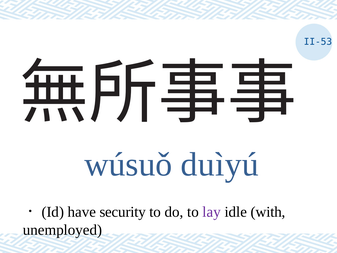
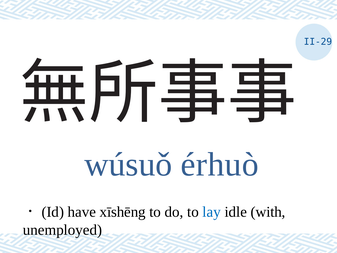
II-53: II-53 -> II-29 (318, 42)
duìyú: duìyú -> érhuò (220, 164)
security: security -> xīshēng (123, 212)
lay colour: purple -> blue (212, 212)
